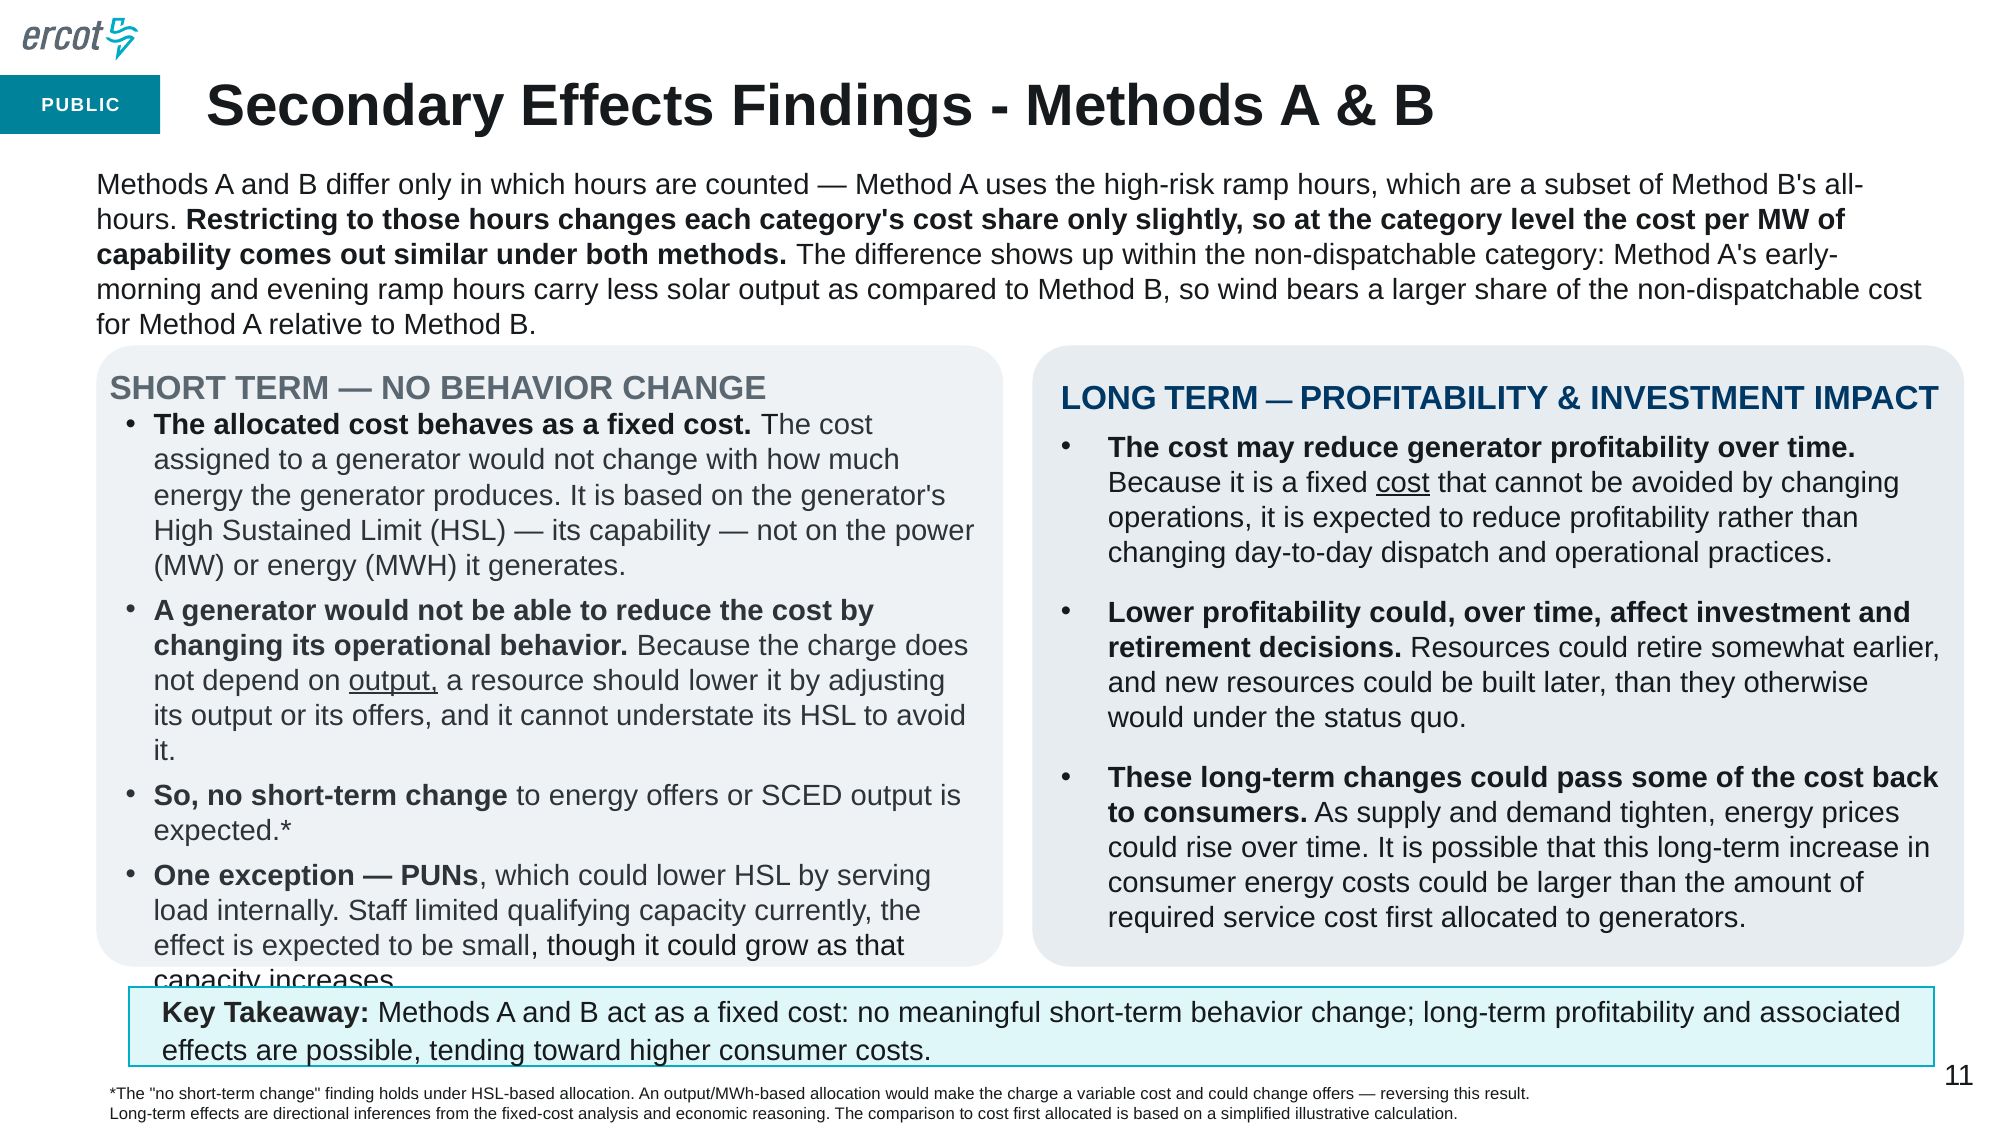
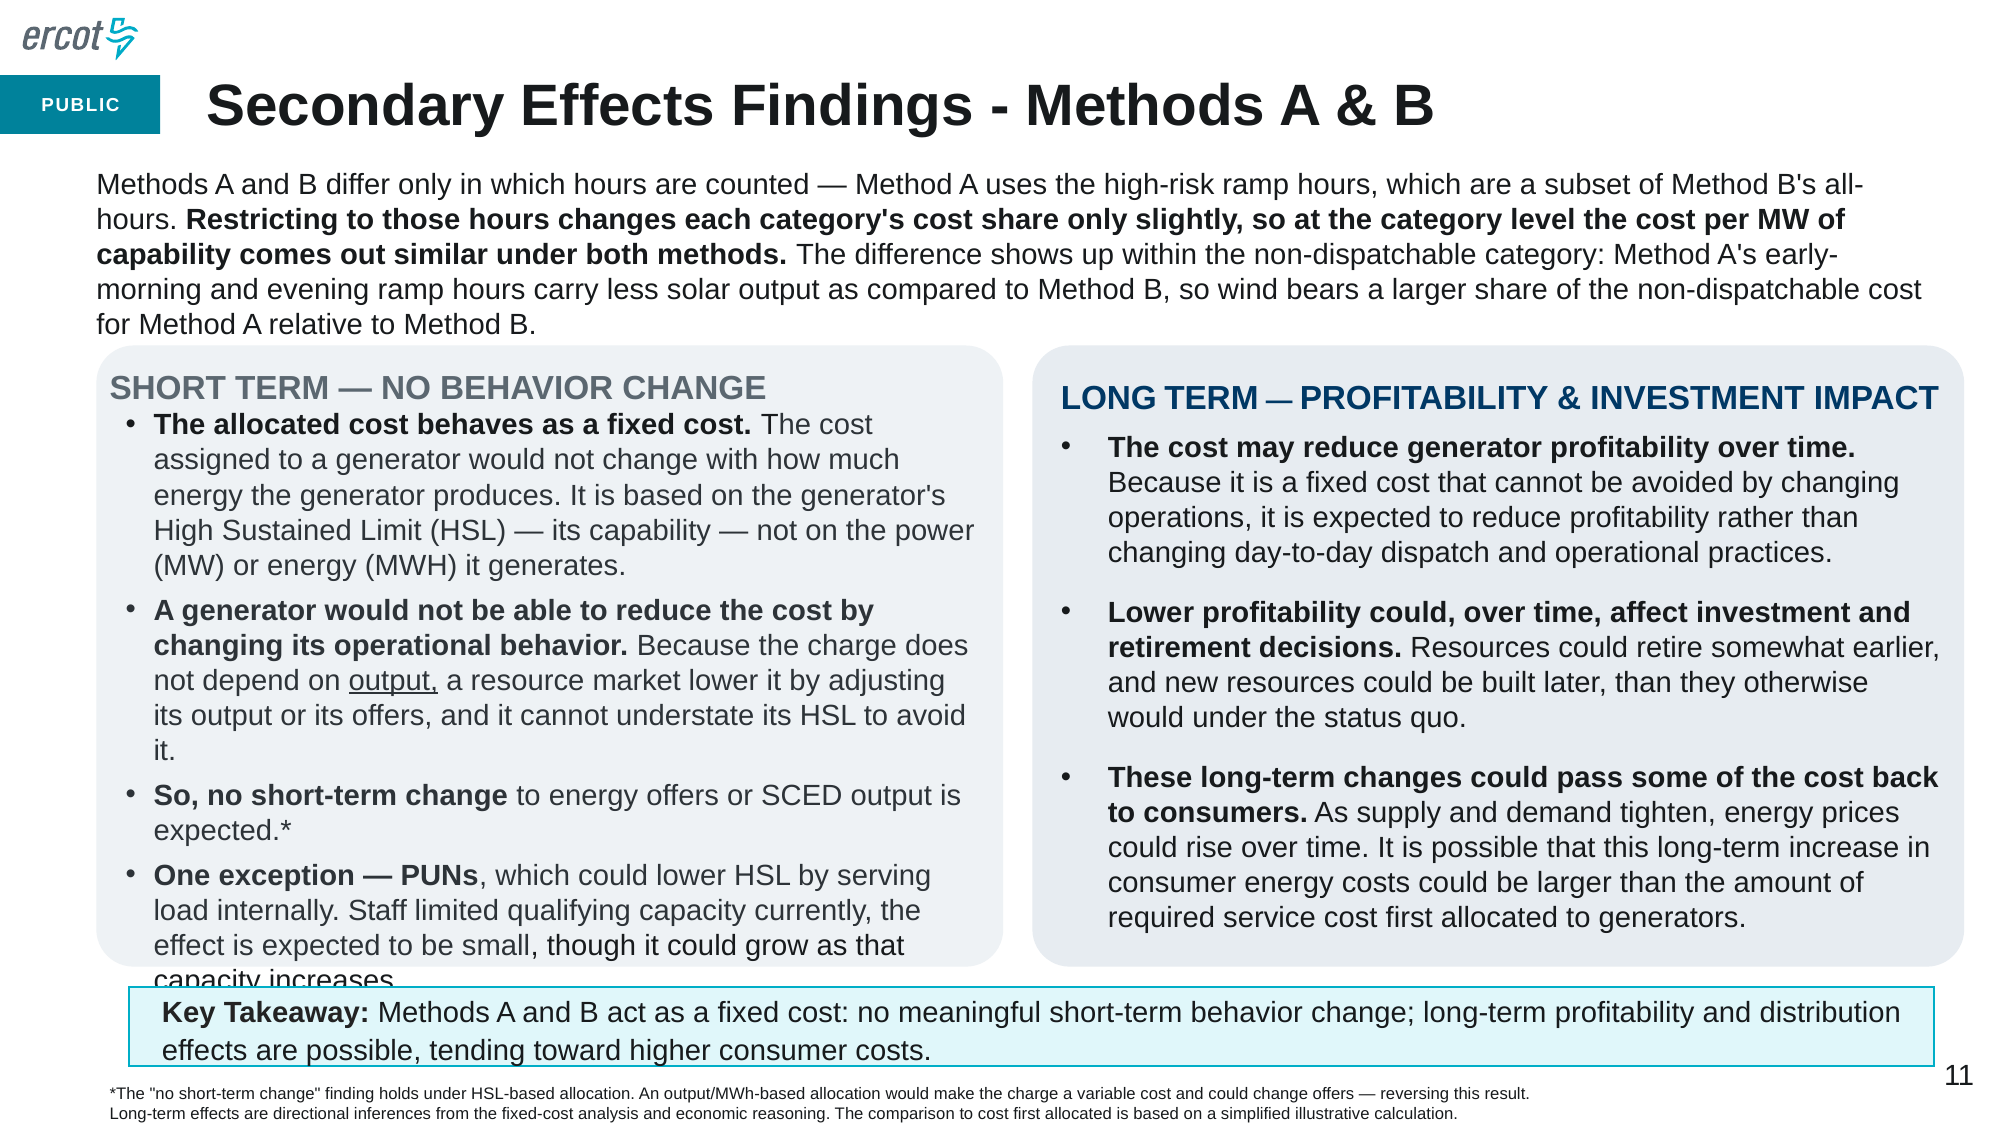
cost underline: present -> none (1403, 483)
should: should -> market (637, 681)
associated: associated -> distribution (1830, 1013)
